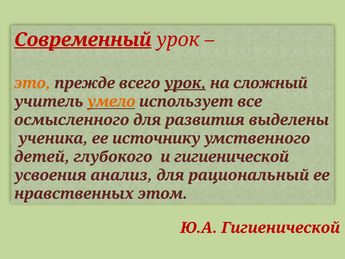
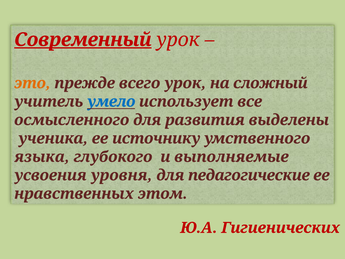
урок underline: present -> none (185, 83)
умело colour: orange -> blue (111, 101)
детей: детей -> языка (42, 157)
и гигиенической: гигиенической -> выполняемые (232, 157)
анализ: анализ -> уровня (121, 175)
рациональный: рациональный -> педагогические (249, 175)
Ю.А Гигиенической: Гигиенической -> Гигиенических (281, 228)
